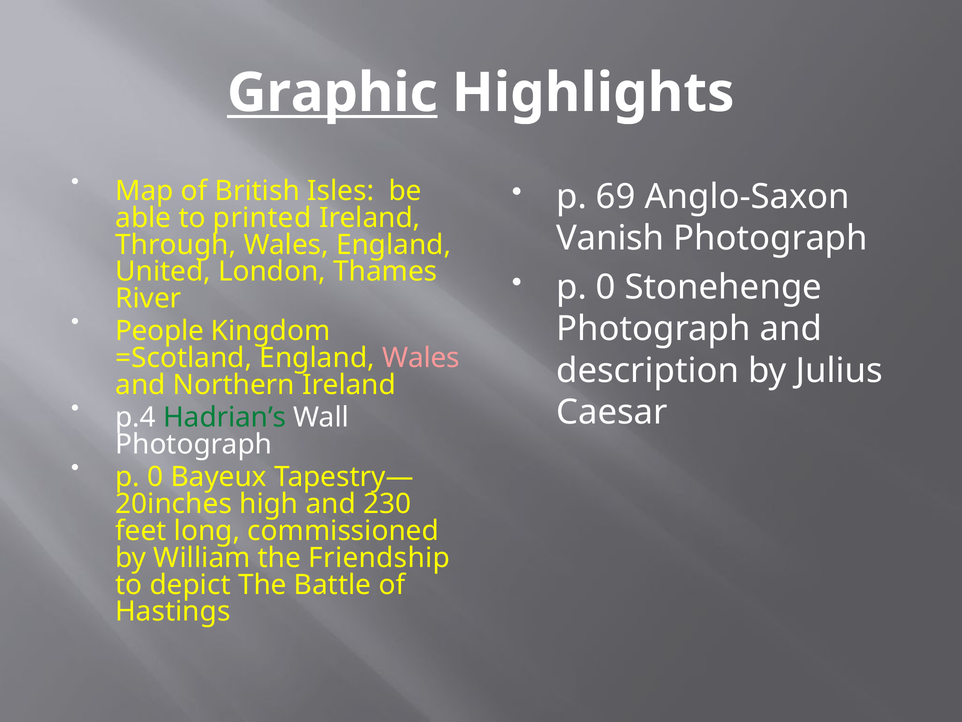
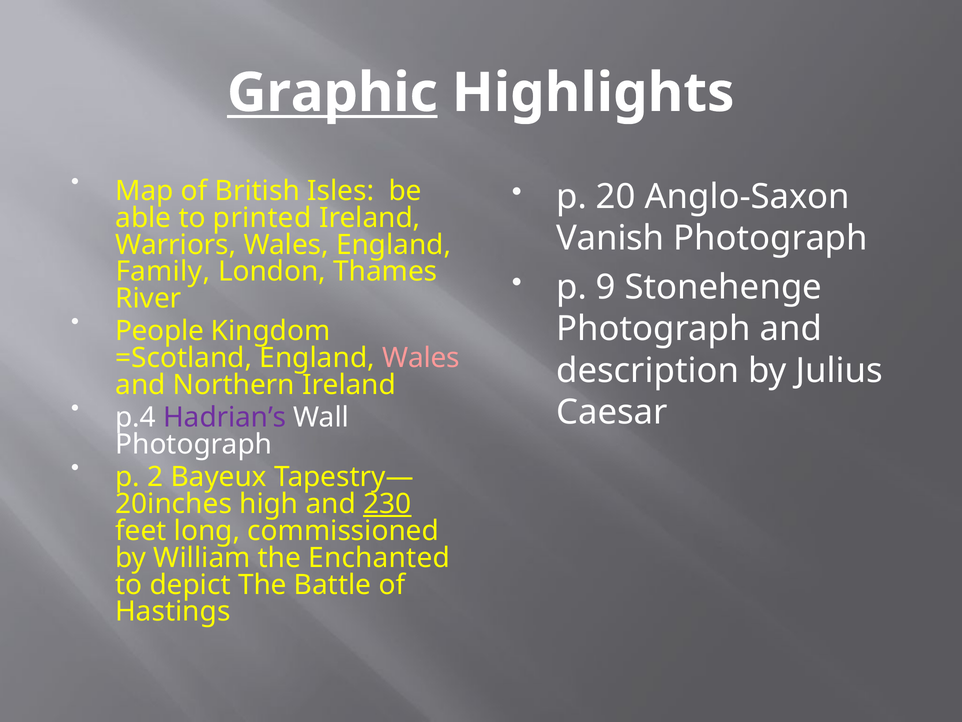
69: 69 -> 20 (616, 196)
Through: Through -> Warriors (176, 245)
United: United -> Family (163, 272)
0: 0 -> 9 (606, 287)
Hadrian’s colour: green -> purple (225, 417)
0: 0 -> 2 (155, 477)
230 underline: none -> present (387, 504)
Friendship: Friendship -> Enchanted (379, 557)
